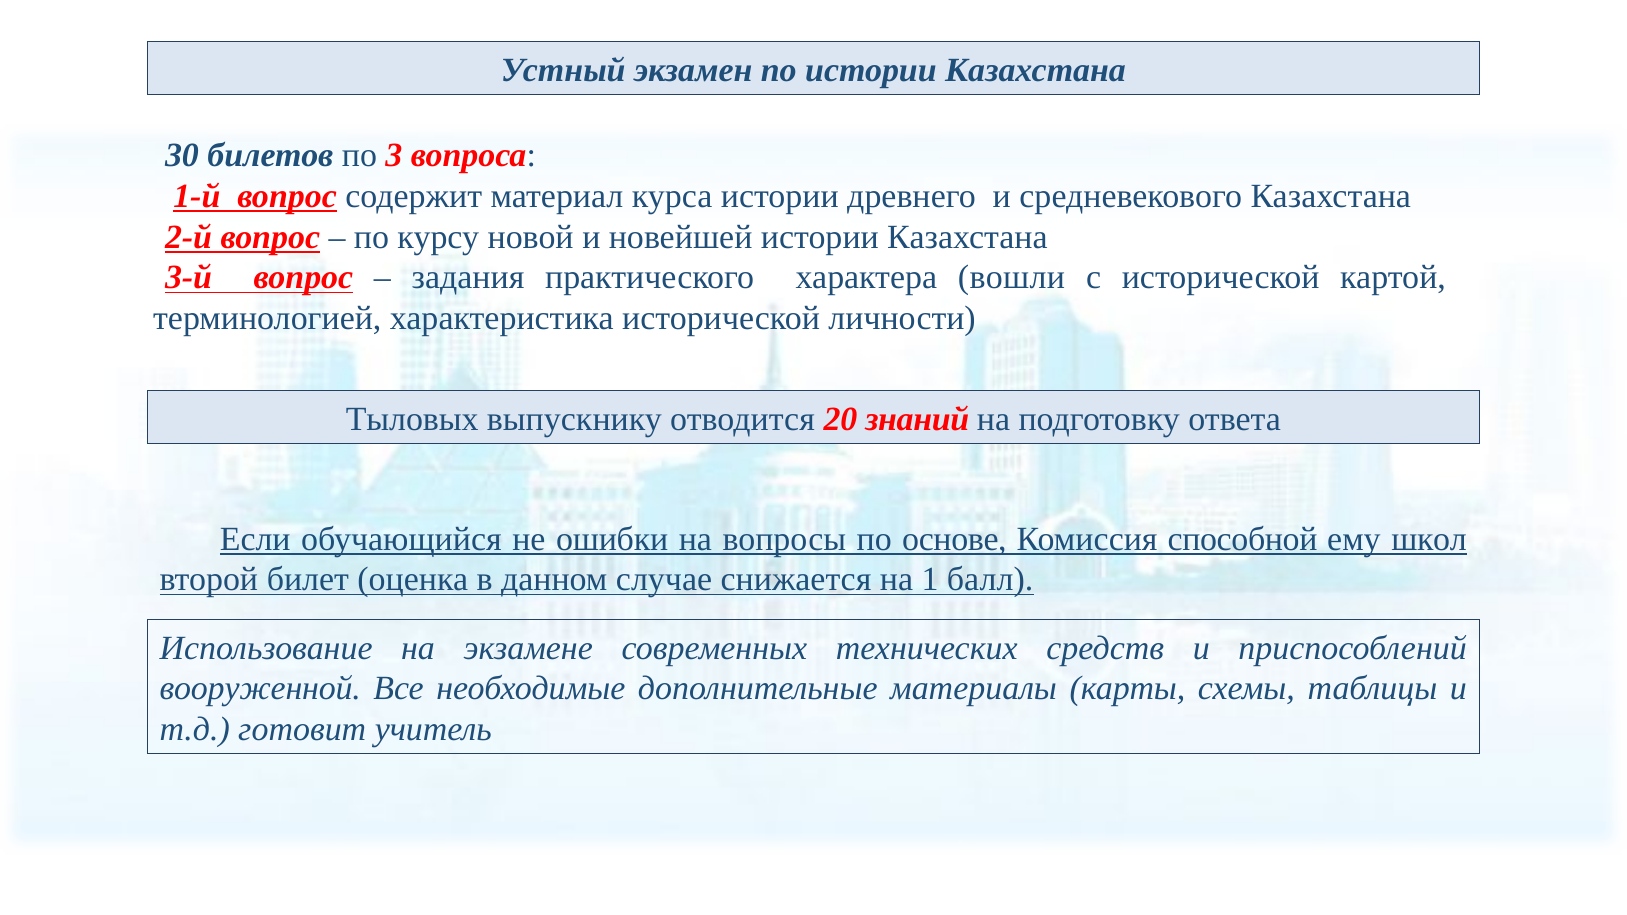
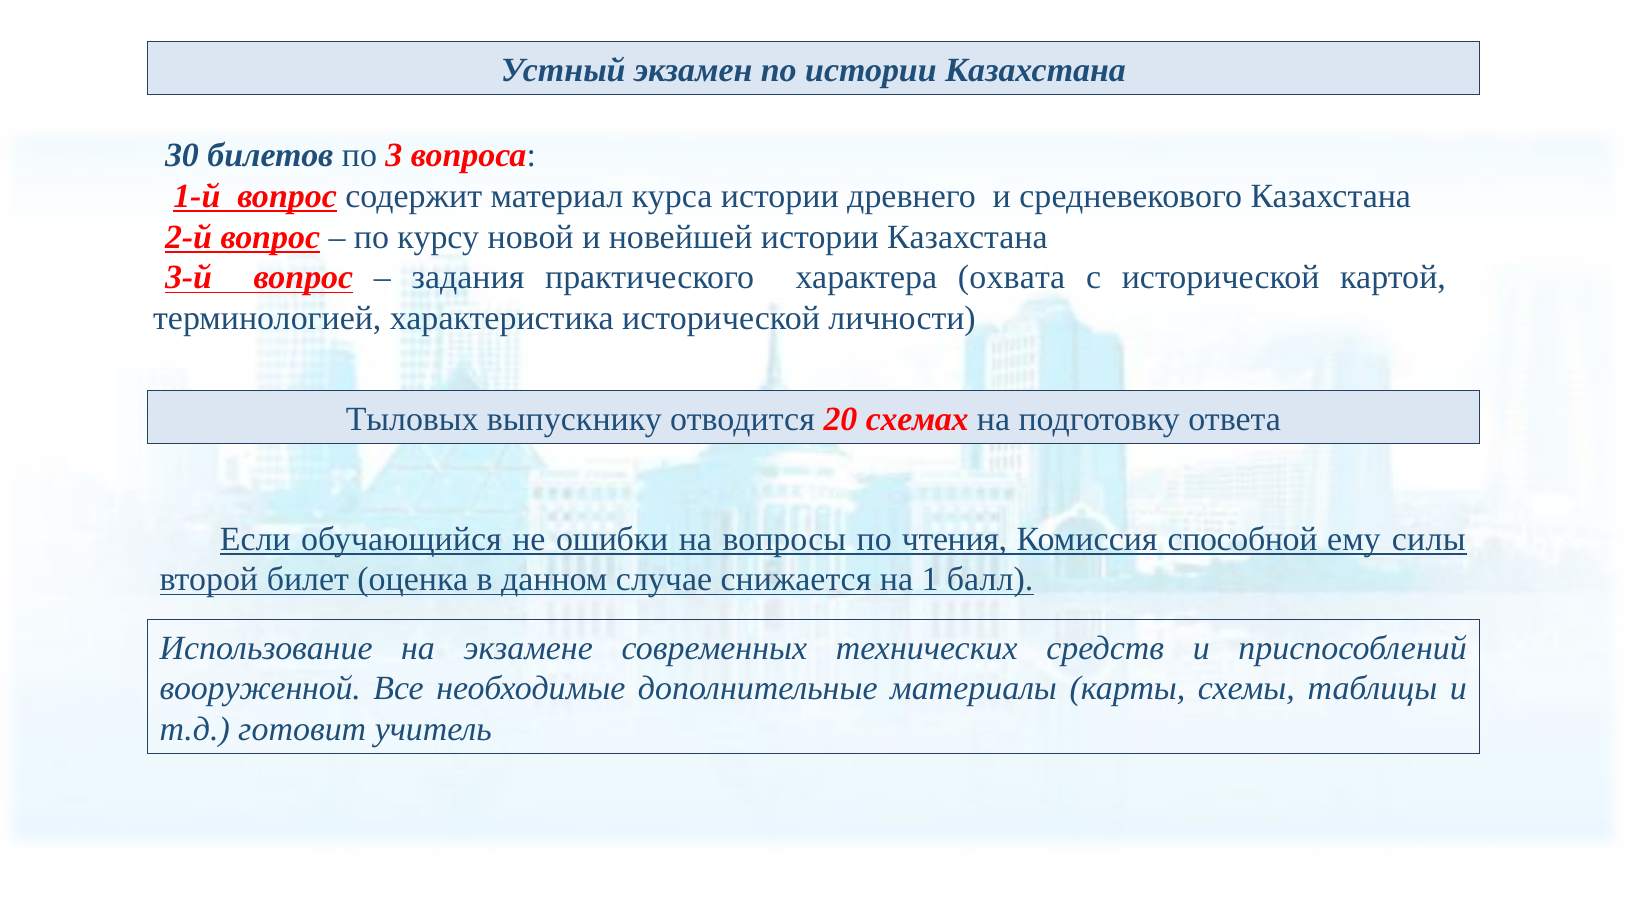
вошли: вошли -> охвата (1012, 278)
знаний: знаний -> схемах (917, 420)
основе: основе -> чтения (954, 539)
школ: школ -> силы (1429, 539)
